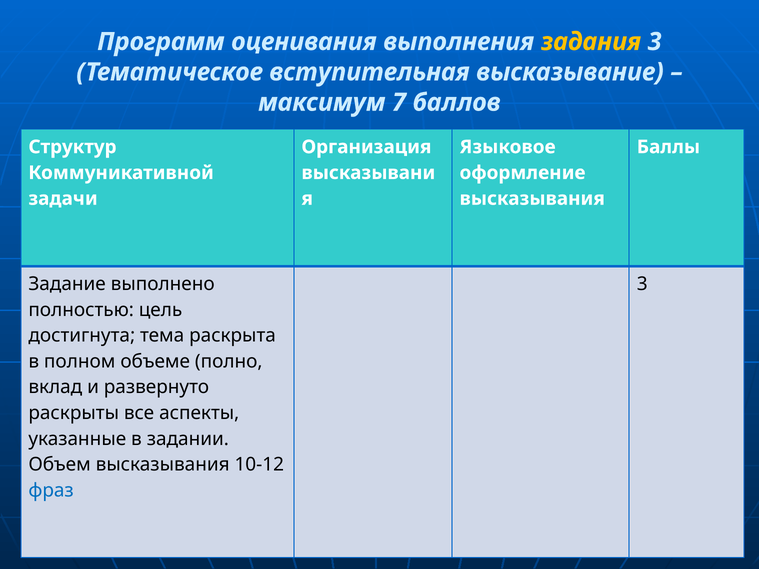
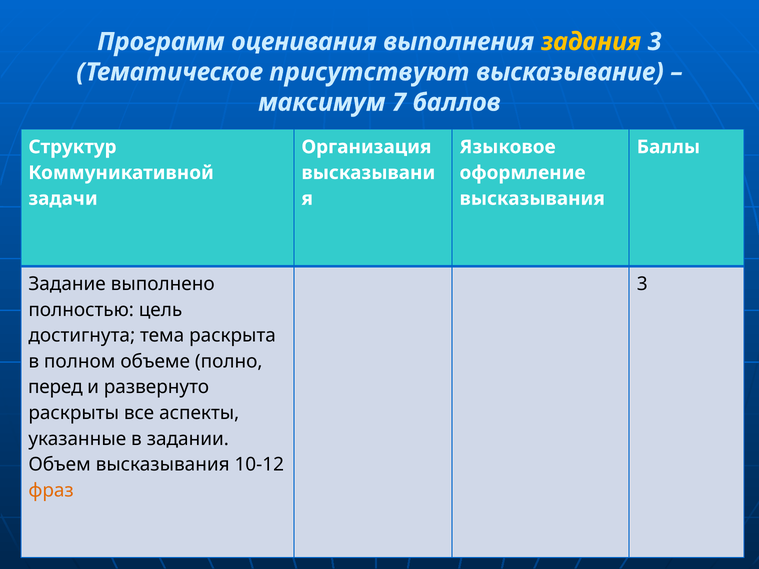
вступительная: вступительная -> присутствуют (369, 72)
вклад: вклад -> перед (55, 387)
фраз colour: blue -> orange (51, 491)
